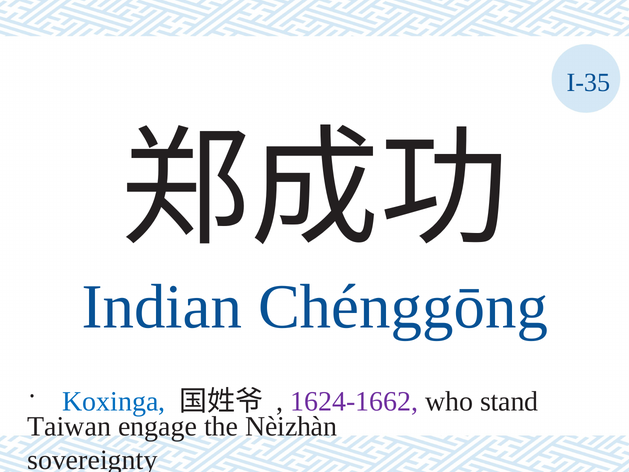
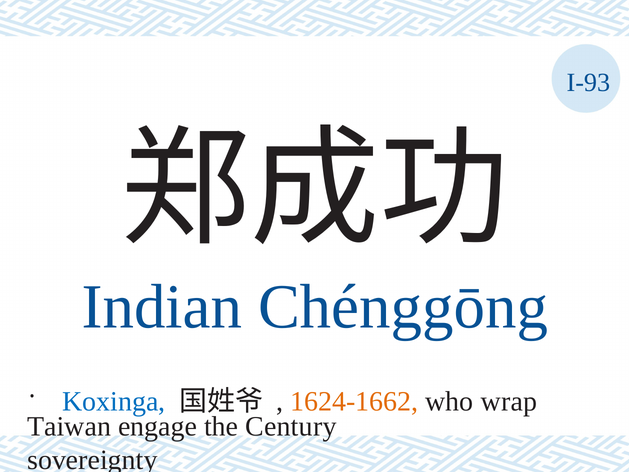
I-35: I-35 -> I-93 (588, 82)
1624-1662 colour: purple -> orange (354, 401)
stand: stand -> wrap (509, 401)
Nèizhàn: Nèizhàn -> Century (291, 426)
